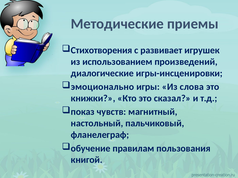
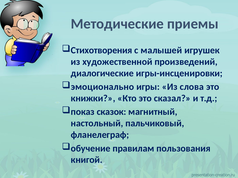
развивает: развивает -> малышей (161, 50)
использованием: использованием -> художественной (117, 62)
чувств: чувств -> сказок (111, 112)
